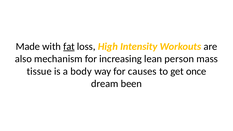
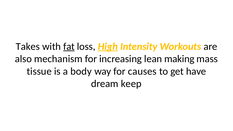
Made: Made -> Takes (28, 46)
High underline: none -> present (108, 46)
person: person -> making (179, 59)
once: once -> have (196, 71)
been: been -> keep (131, 84)
